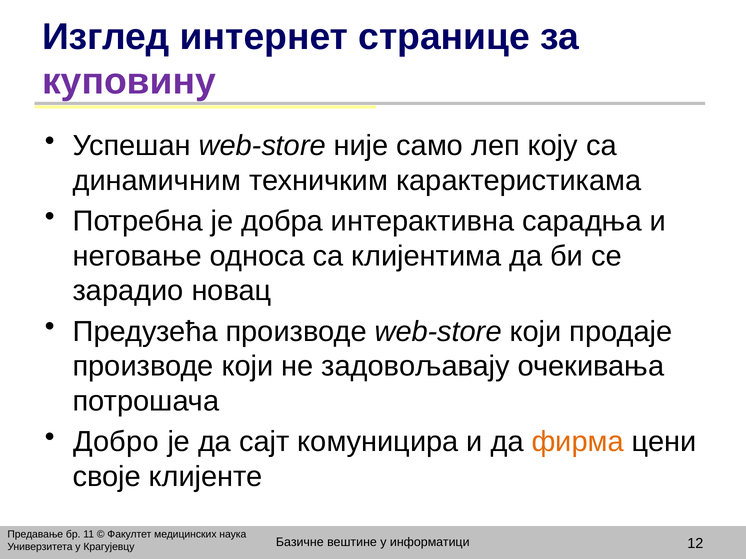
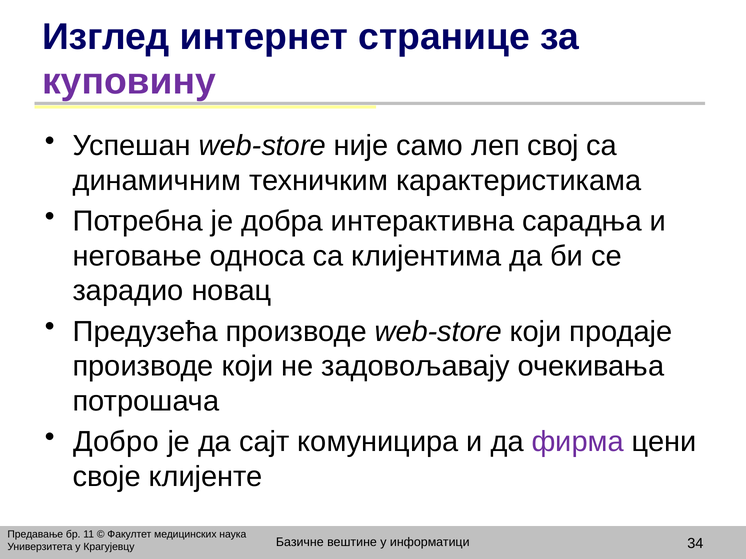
коју: коју -> свој (553, 146)
фирма colour: orange -> purple (578, 442)
12: 12 -> 34 (695, 544)
